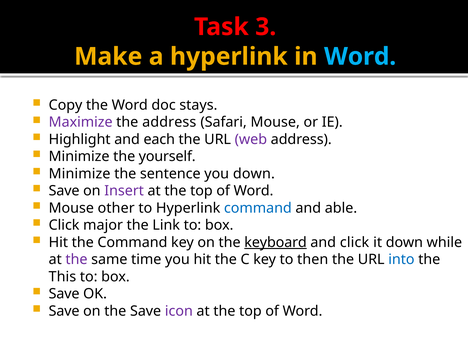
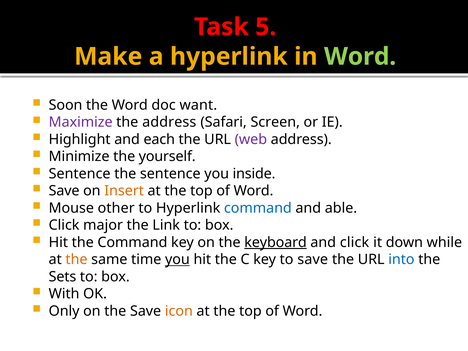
3: 3 -> 5 (266, 27)
Word colour: light blue -> light green (360, 57)
Copy: Copy -> Soon (66, 105)
stays: stays -> want (198, 105)
Safari Mouse: Mouse -> Screen (275, 122)
Minimize: Minimize -> Sentence (80, 174)
you down: down -> inside (254, 174)
Insert colour: purple -> orange (124, 191)
the colour: purple -> orange (77, 259)
you underline: none -> present (177, 259)
to then: then -> save (313, 259)
This: This -> Sets (62, 277)
Save: Save -> With (64, 294)
Save: Save -> Only (64, 311)
icon colour: purple -> orange (179, 311)
